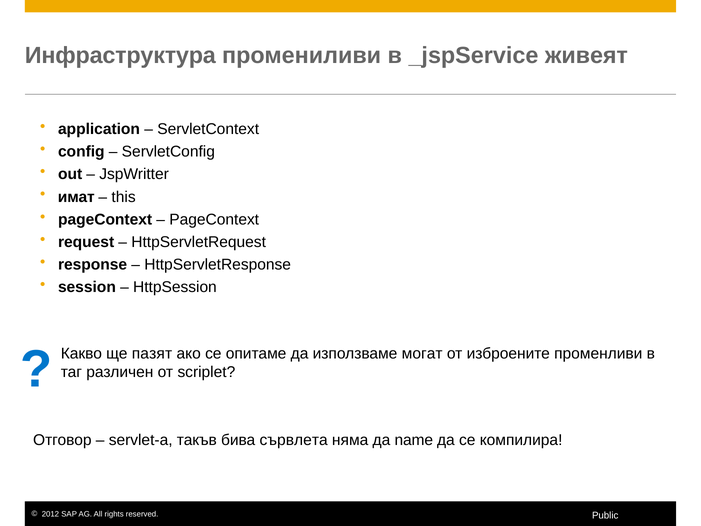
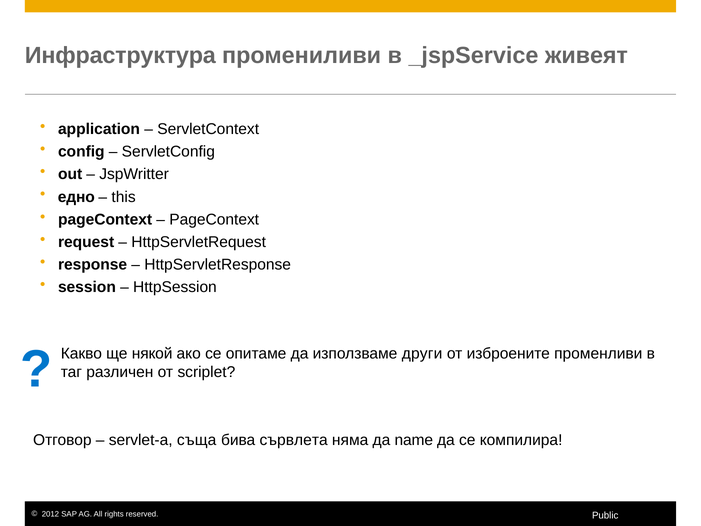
имат: имат -> едно (76, 197)
пазят: пазят -> някой (152, 353)
могат: могат -> други (422, 353)
такъв: такъв -> съща (197, 440)
